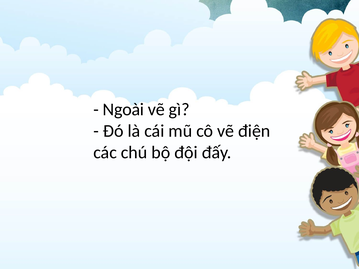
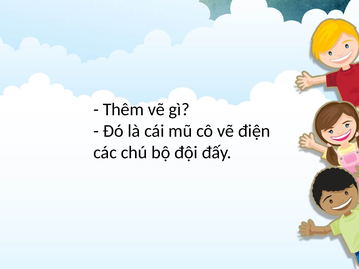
Ngoài: Ngoài -> Thêm (123, 110)
